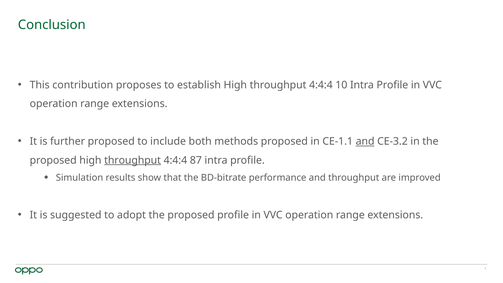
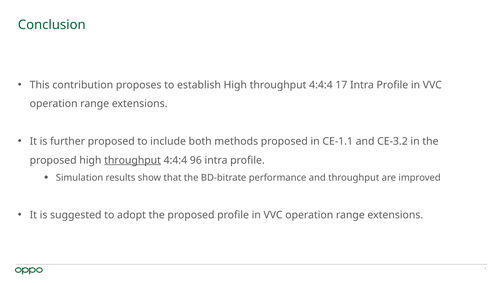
10: 10 -> 17 (341, 85)
and underline: present -> none (365, 141)
87: 87 -> 96 (196, 160)
